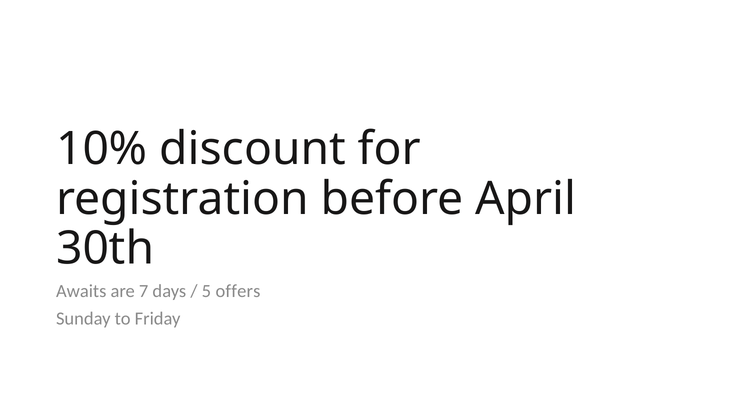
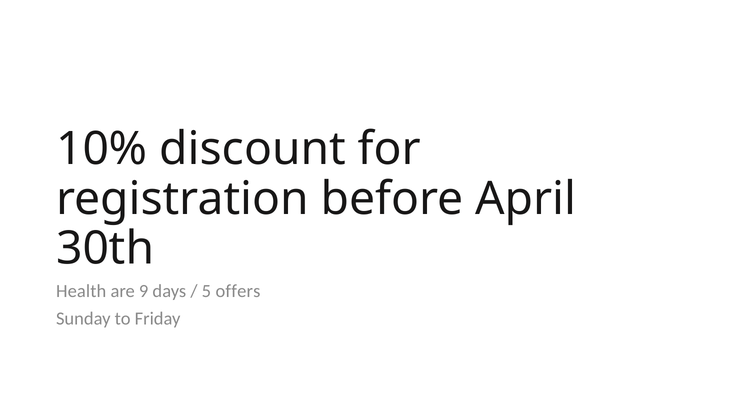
Awaits: Awaits -> Health (81, 291)
7: 7 -> 9 (144, 291)
